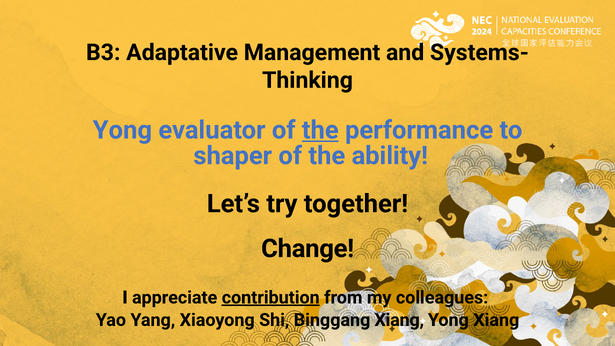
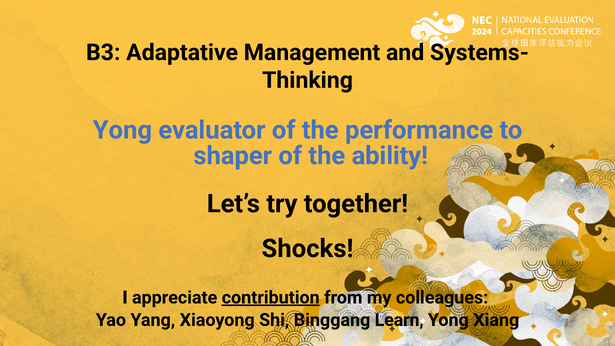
the underline: present -> none (320, 130)
Change: Change -> Shocks (307, 249)
Binggang Xiang: Xiang -> Learn (399, 320)
